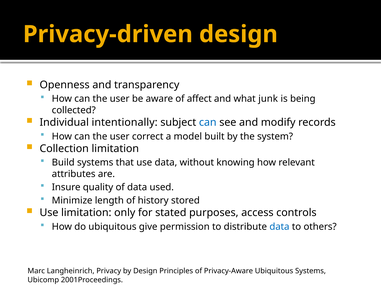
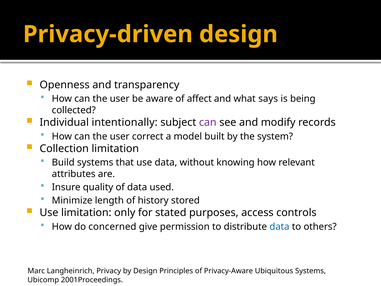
junk: junk -> says (268, 99)
can colour: blue -> purple (208, 122)
do ubiquitous: ubiquitous -> concerned (112, 226)
